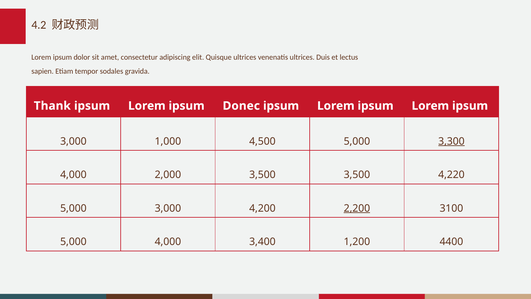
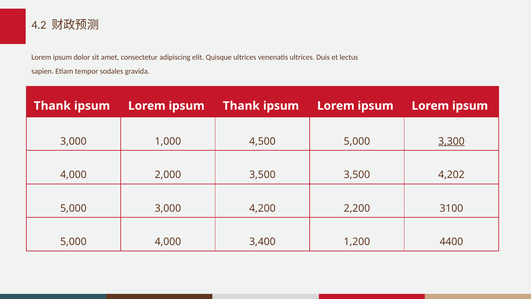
ipsum Donec: Donec -> Thank (241, 106)
4,220: 4,220 -> 4,202 (451, 175)
2,200 underline: present -> none (357, 208)
